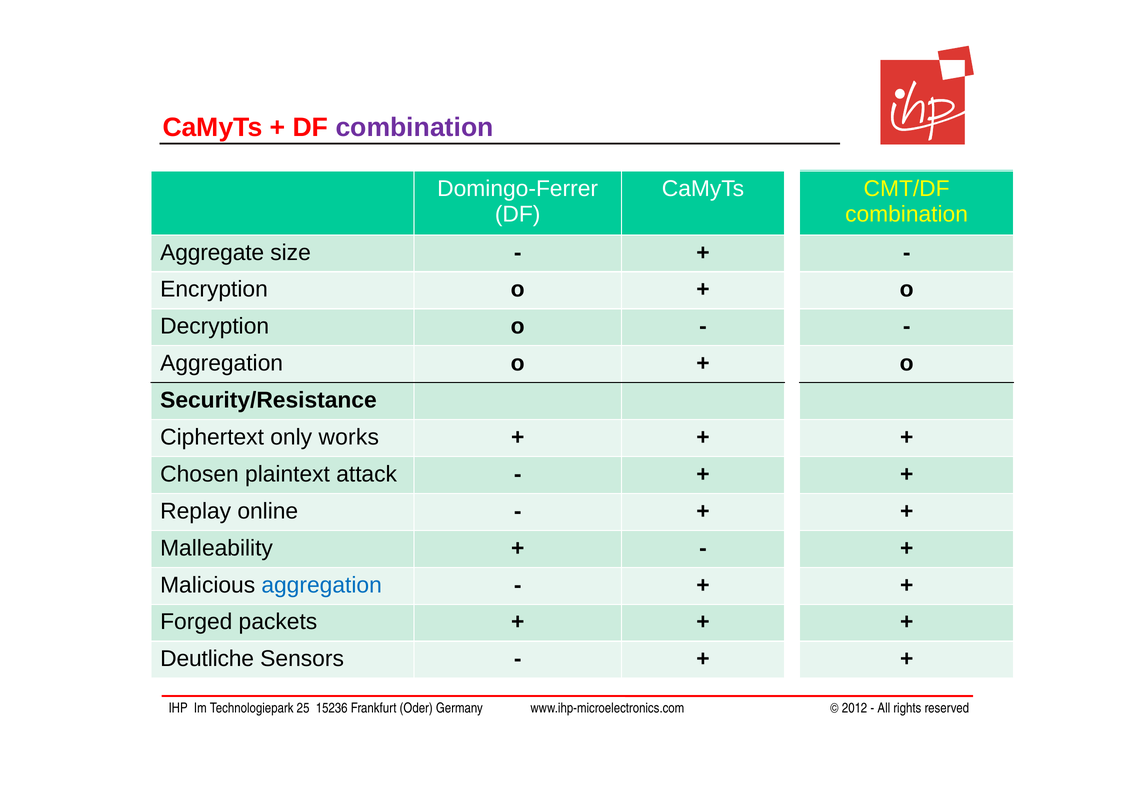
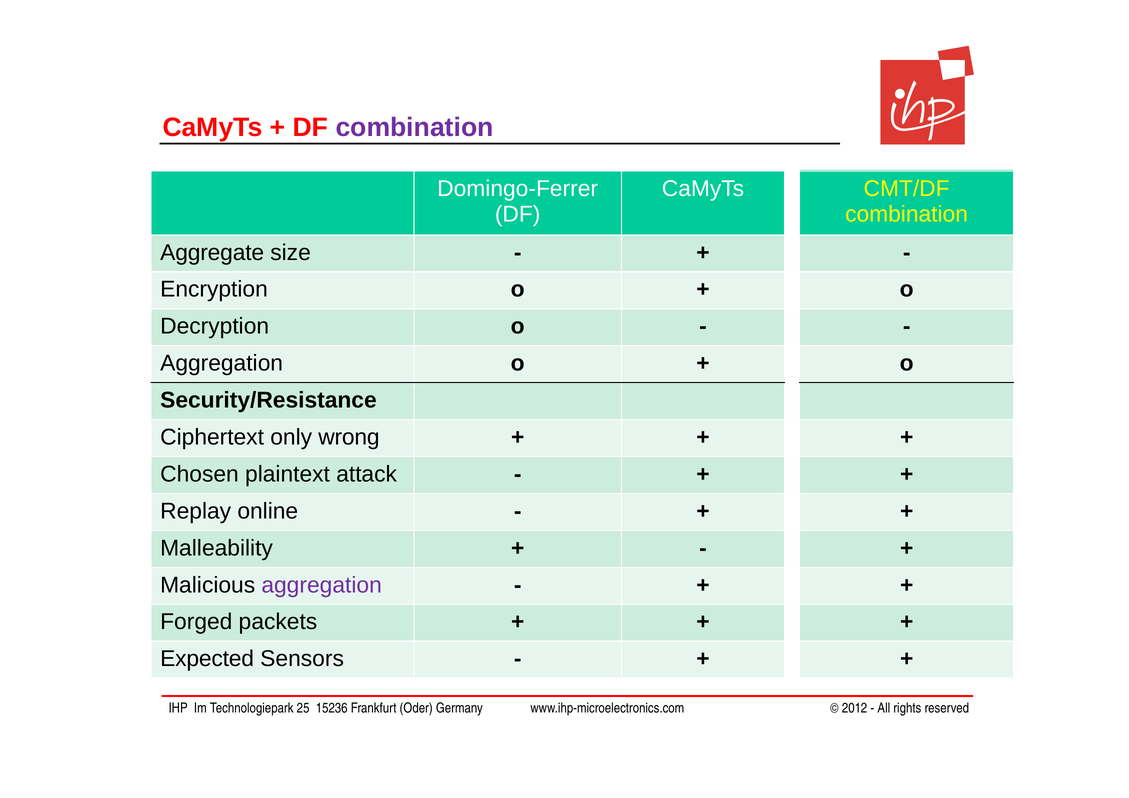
works: works -> wrong (349, 437)
aggregation colour: blue -> purple (322, 585)
Deutliche: Deutliche -> Expected (207, 659)
